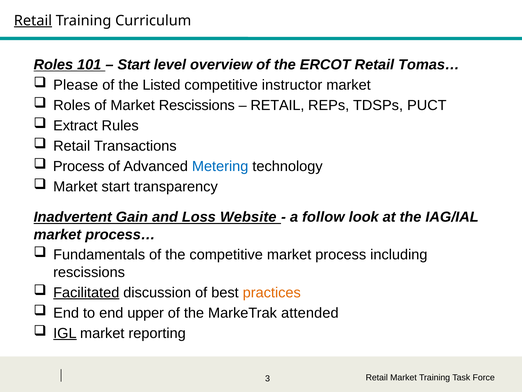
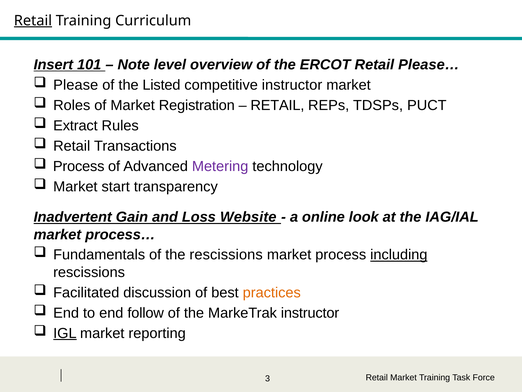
Roles: Roles -> Insert (53, 65)
Start: Start -> Note (134, 65)
Tomas…: Tomas… -> Please… (429, 65)
Market Rescissions: Rescissions -> Registration (197, 105)
Metering colour: blue -> purple (220, 166)
follow: follow -> online (323, 217)
the competitive: competitive -> rescissions (226, 255)
including underline: none -> present (399, 255)
Facilitated underline: present -> none (86, 292)
upper: upper -> follow (146, 313)
MarkeTrak attended: attended -> instructor (310, 313)
